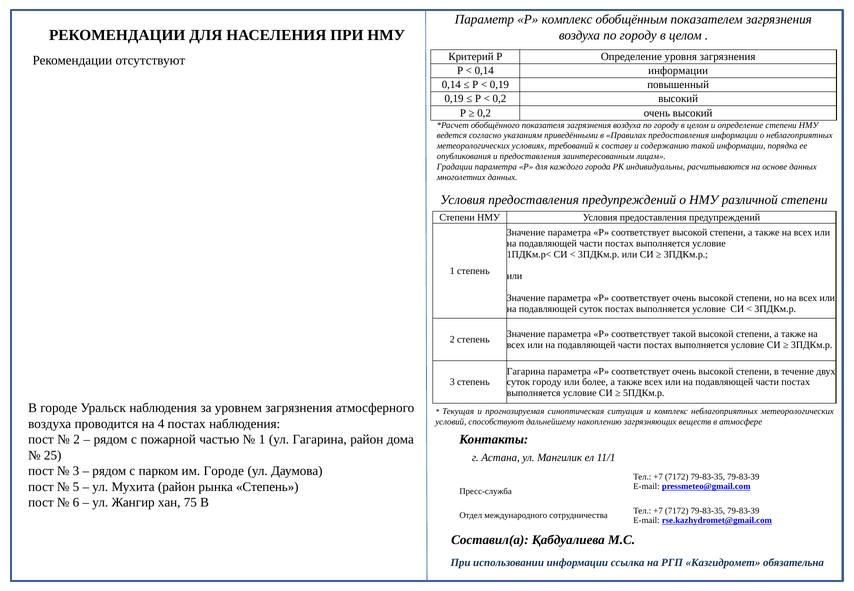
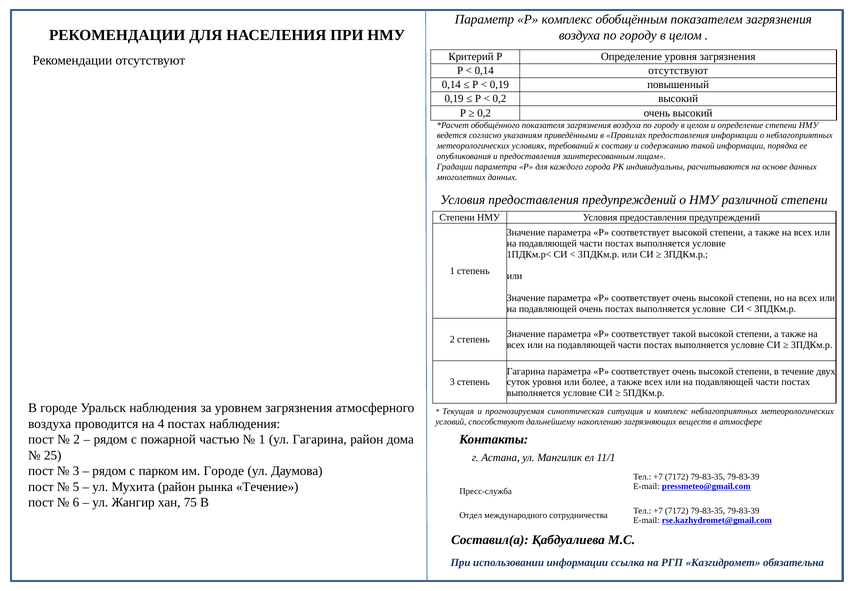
0,14 информации: информации -> отсутствуют (678, 71)
подавляющей суток: суток -> очень (591, 309)
суток городу: городу -> уровня (547, 382)
рынка Степень: Степень -> Течение (267, 487)
